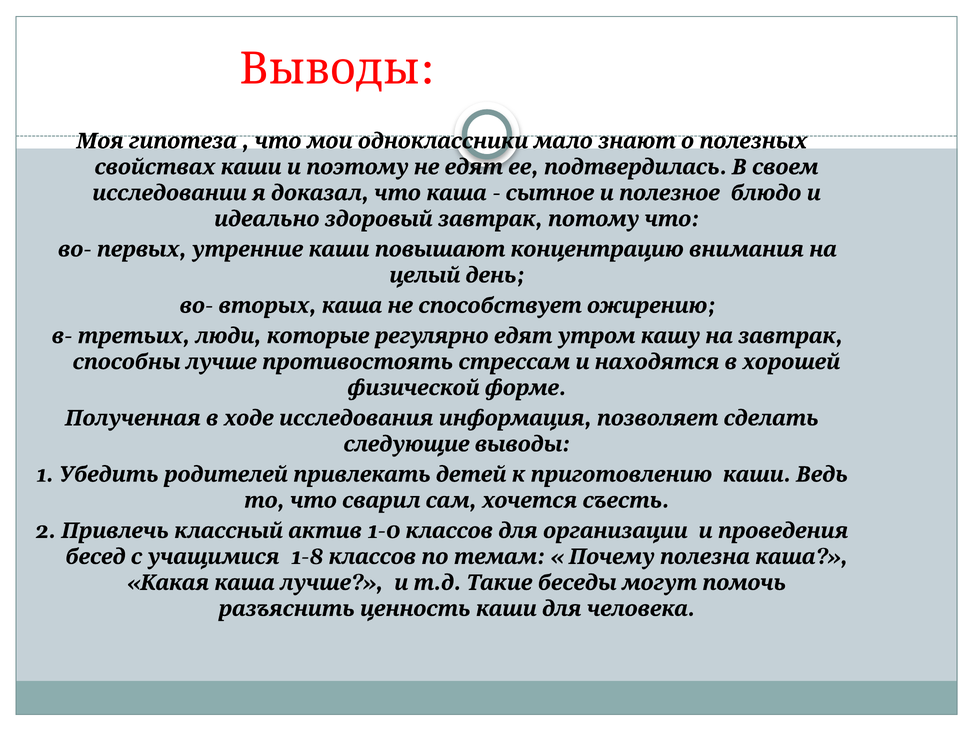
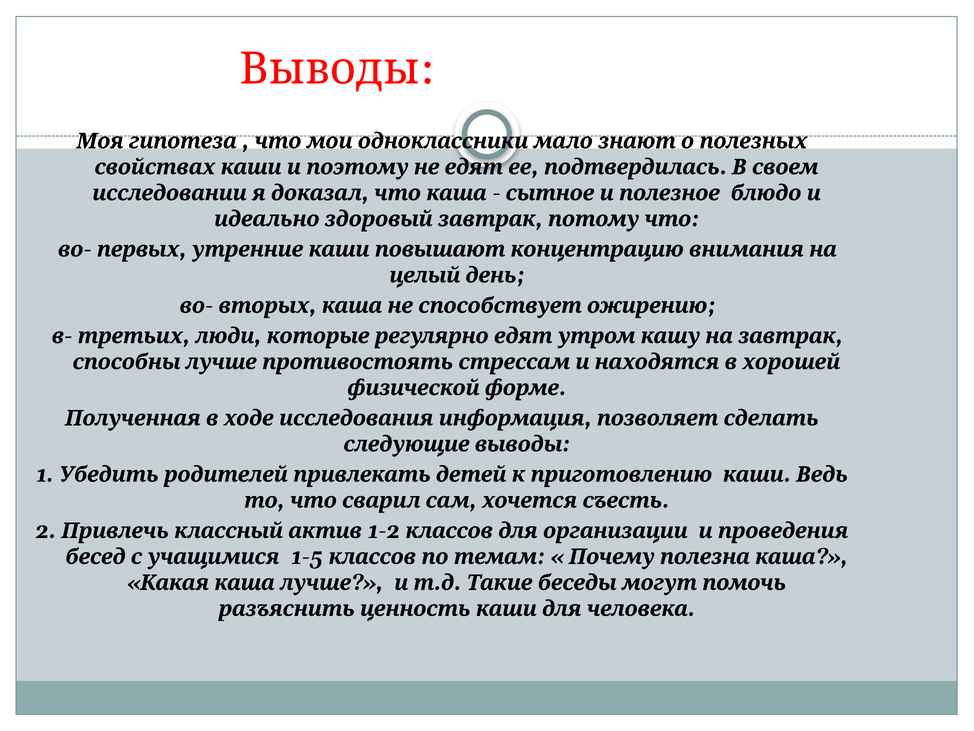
1-0: 1-0 -> 1-2 (384, 530)
1-8: 1-8 -> 1-5 (307, 556)
